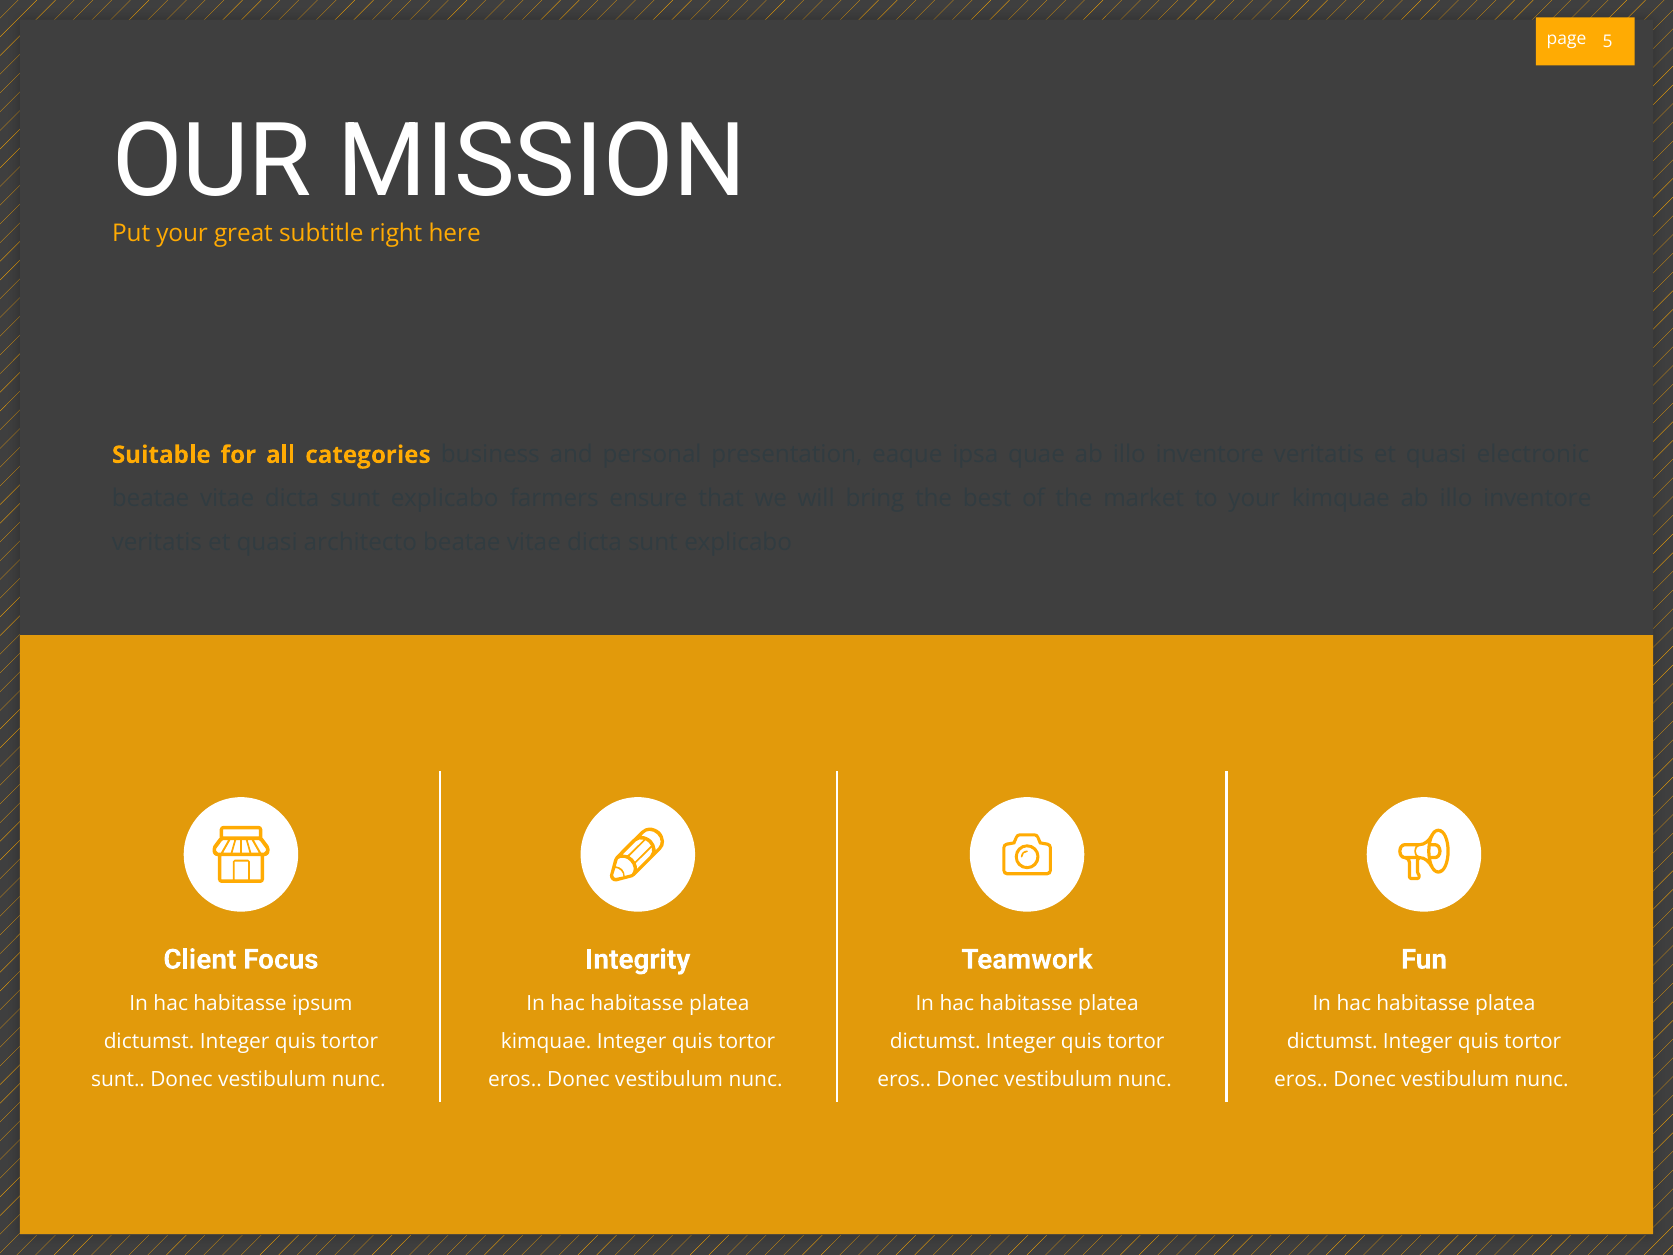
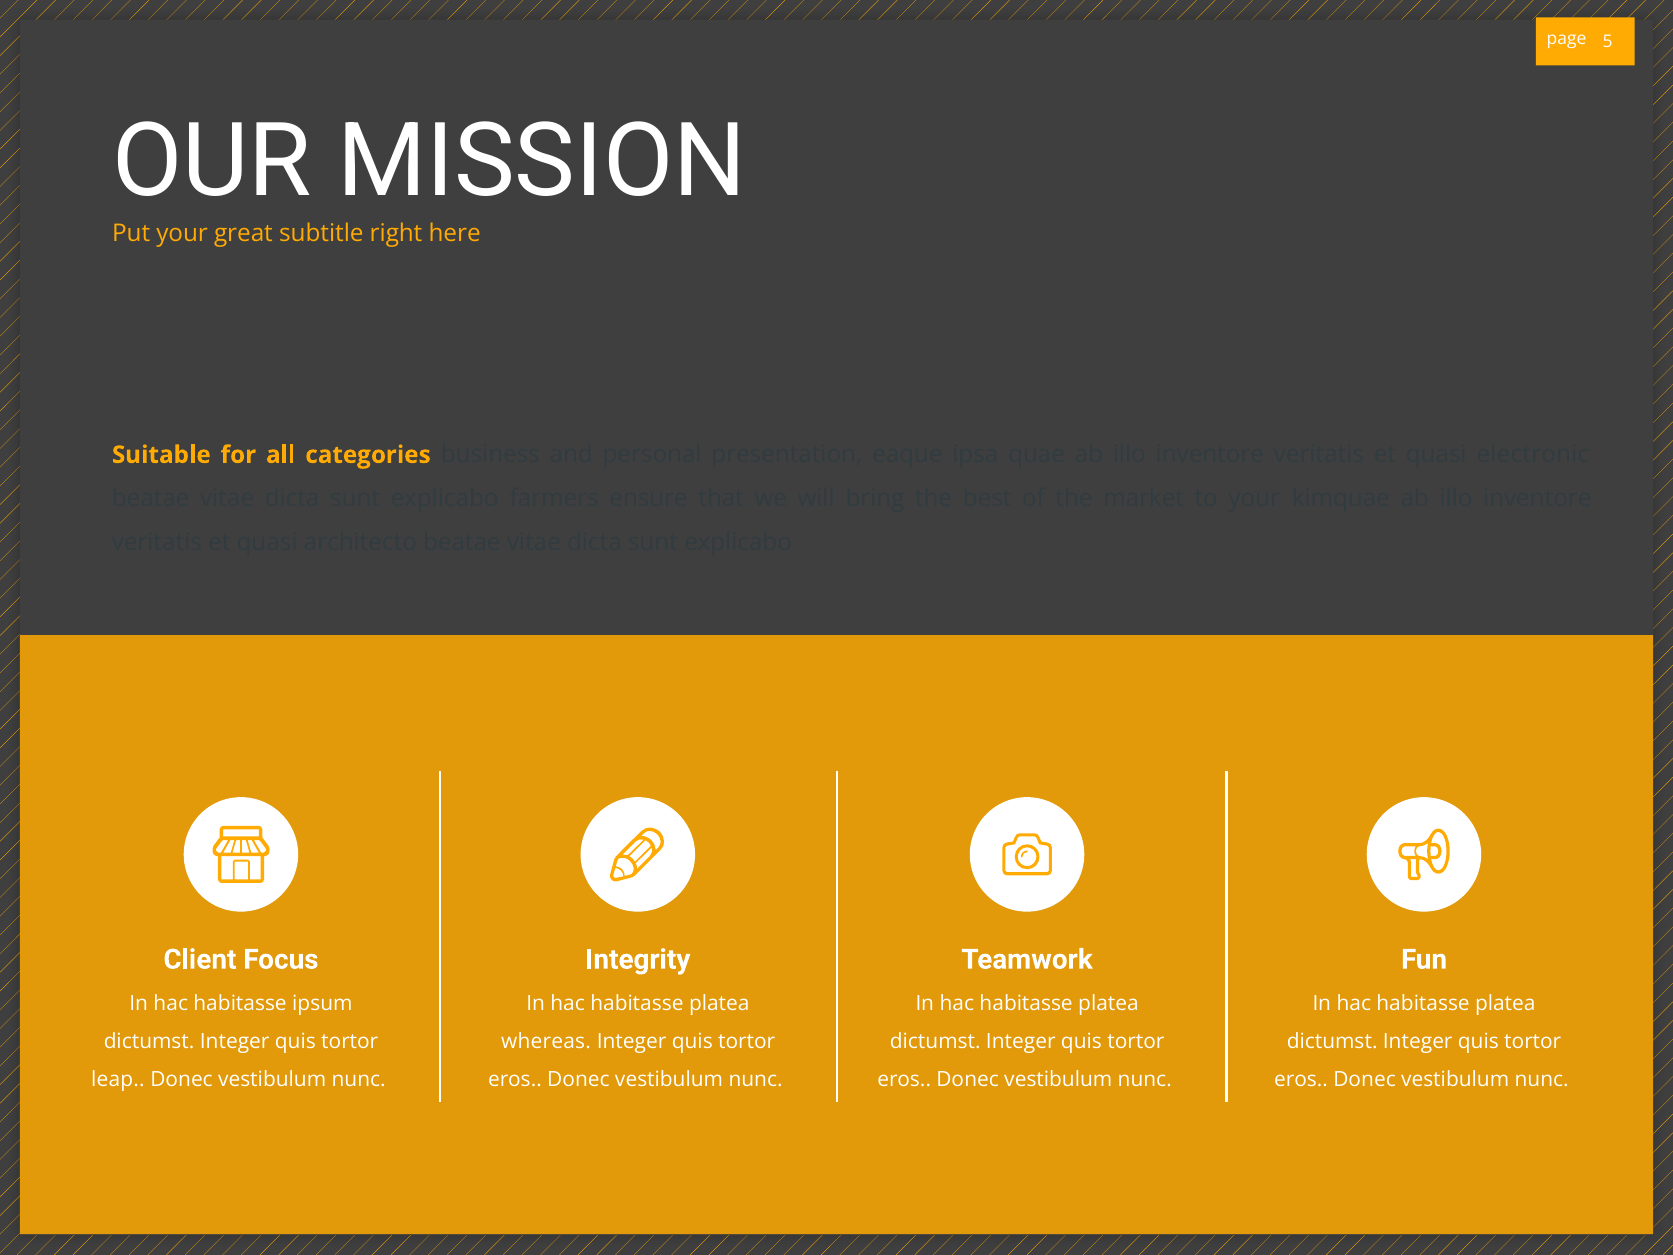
kimquae: kimquae -> whereas (546, 1041)
sunt: sunt -> leap (118, 1079)
